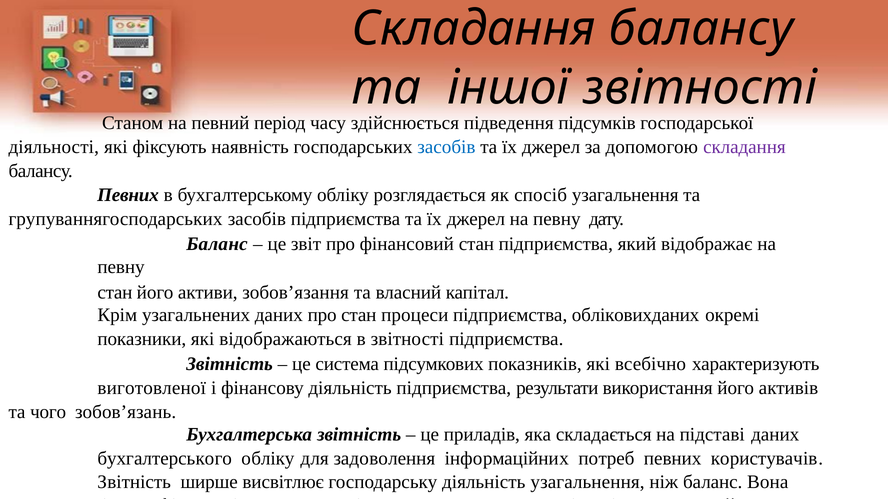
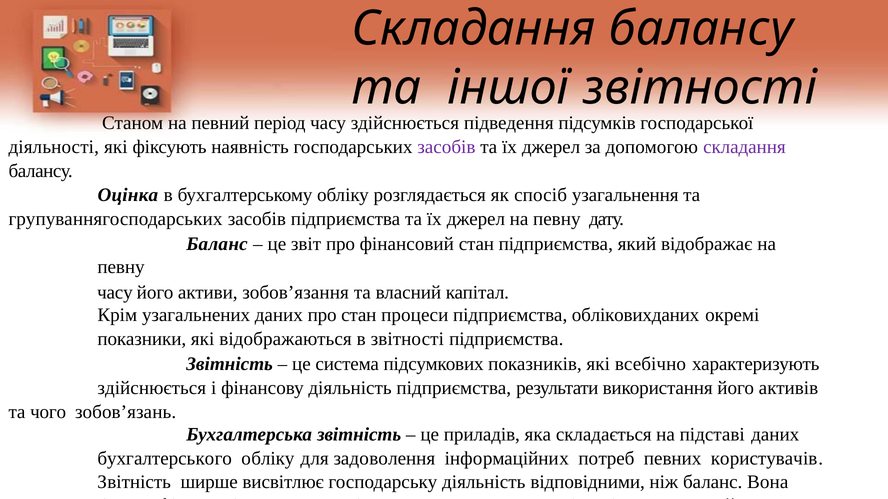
засобів colour: blue -> purple (446, 147)
Певних: Певних -> Оцінка (128, 195)
стан: стан -> часу (115, 293)
виготовленої: виготовленої -> здійснюється (152, 389)
діяльність узагальнення: узагальнення -> відповідними (588, 482)
